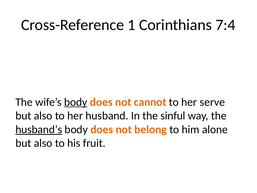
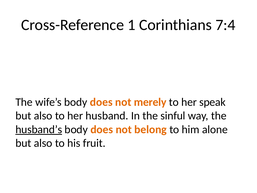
body underline: present -> none (76, 102)
cannot: cannot -> merely (150, 102)
serve: serve -> speak (212, 102)
